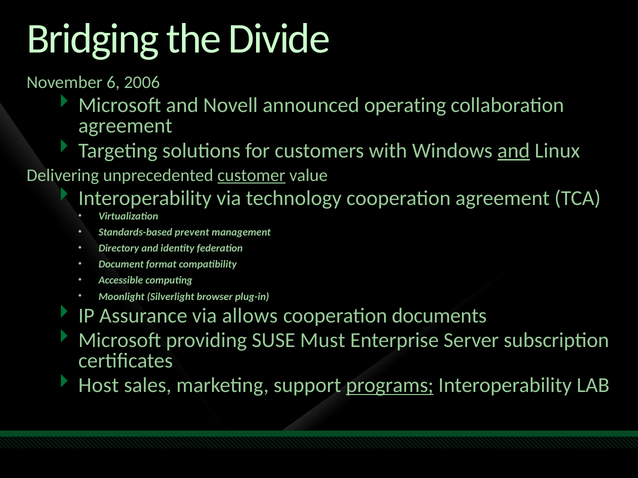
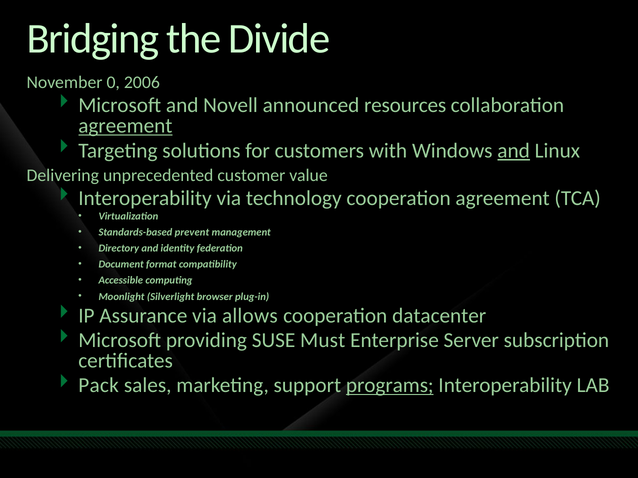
6: 6 -> 0 (113, 83)
operating: operating -> resources (405, 106)
agreement underline: none -> present (125, 126)
customer underline: present -> none (251, 176)
documents: documents -> datacenter (439, 316)
Host: Host -> Pack (99, 386)
